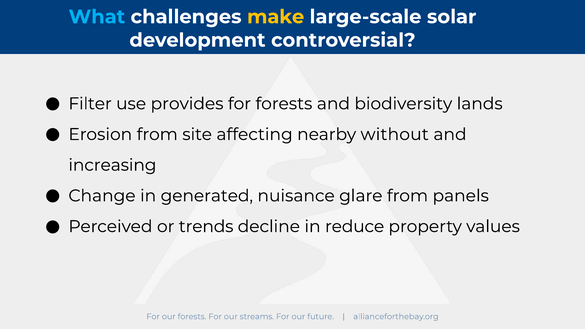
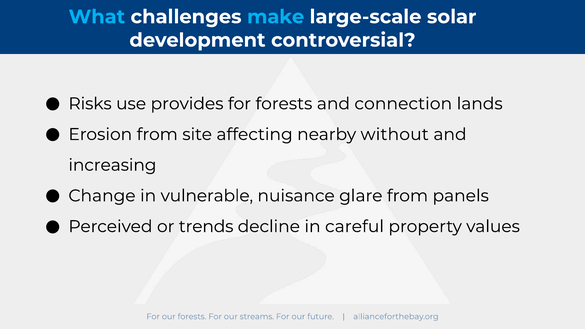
make colour: yellow -> light blue (276, 17)
Filter: Filter -> Risks (90, 104)
biodiversity: biodiversity -> connection (403, 104)
generated: generated -> vulnerable (207, 196)
reduce: reduce -> careful (355, 227)
